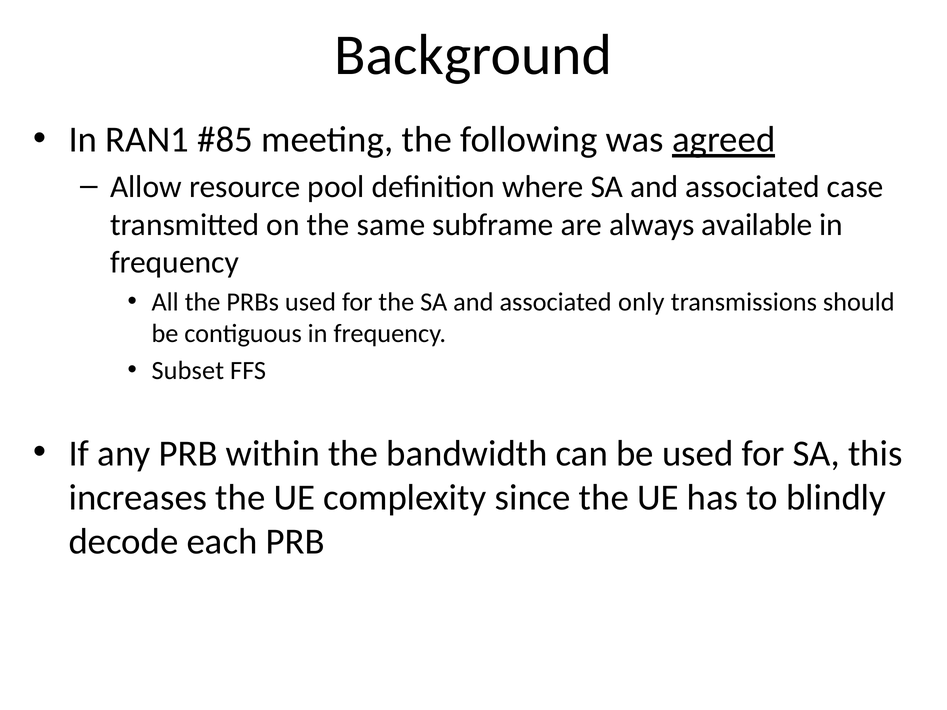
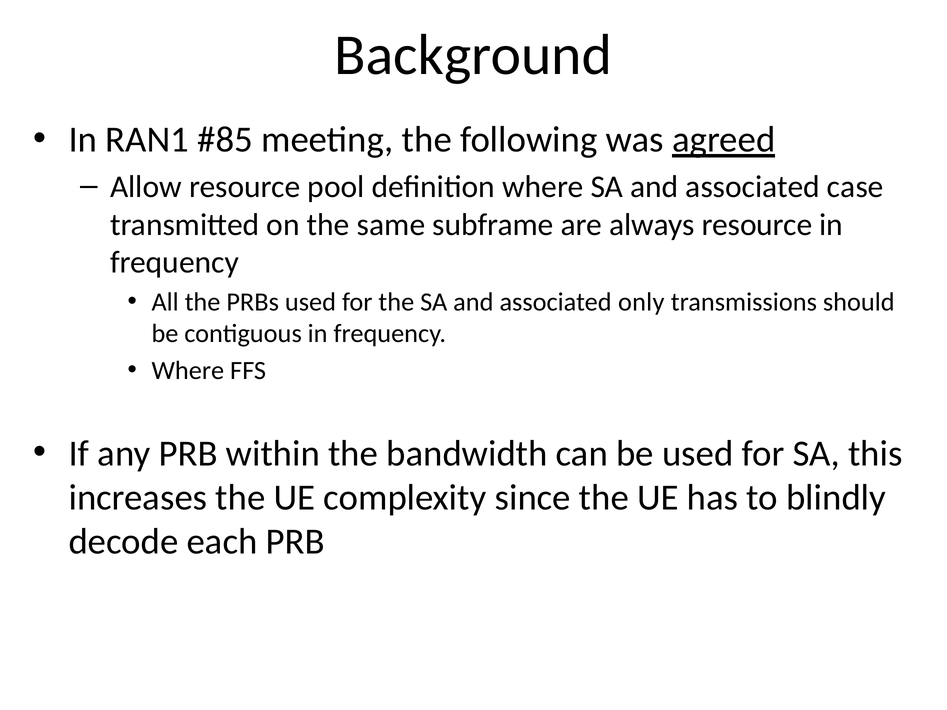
always available: available -> resource (757, 225)
Subset: Subset -> Where (188, 371)
